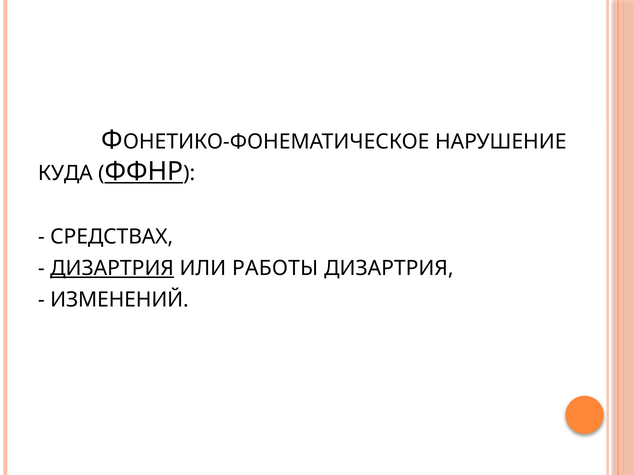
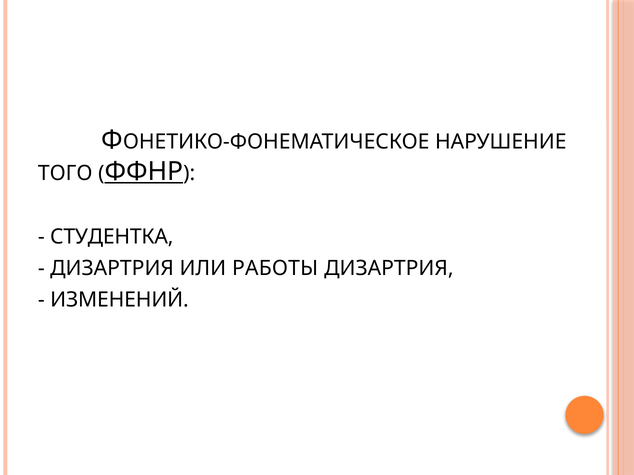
КУДА: КУДА -> ТОГО (65, 173)
СРЕДСТВАХ: СРЕДСТВАХ -> СТУДЕНТКА (112, 237)
ДИЗАРТРИЯ underline: present -> none (112, 269)
